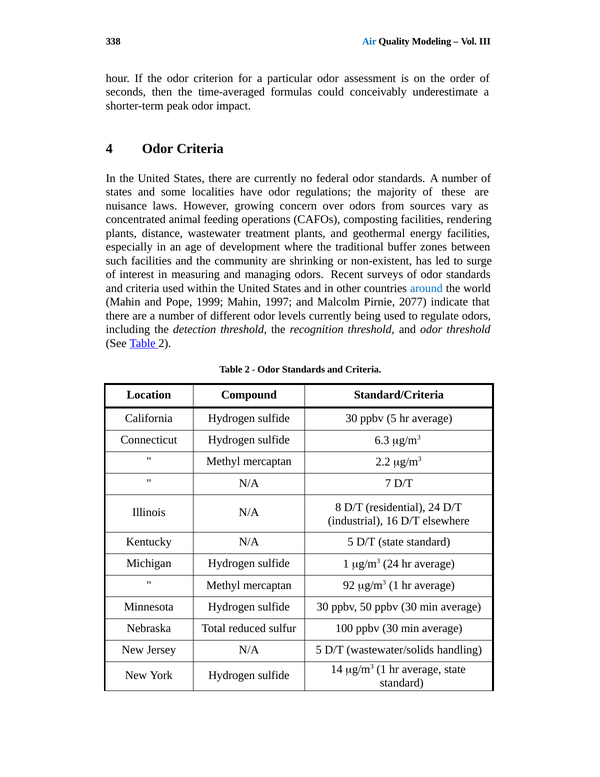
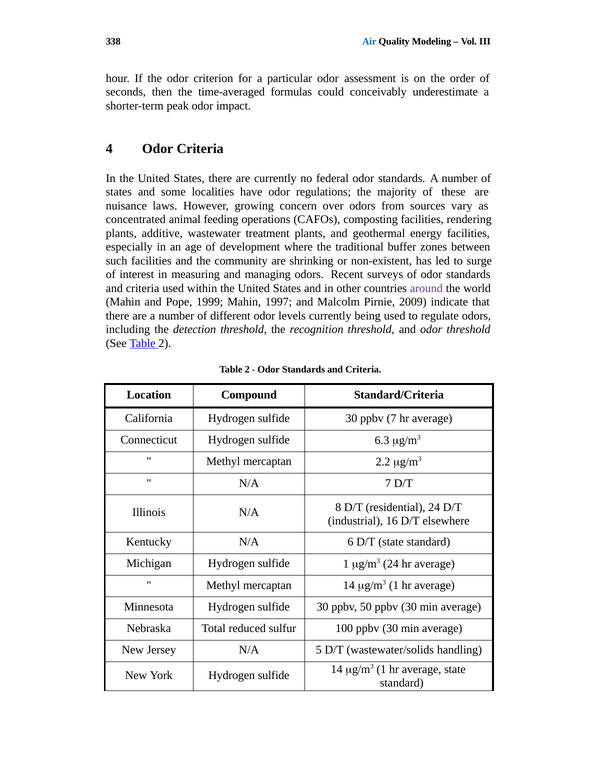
distance: distance -> additive (162, 233)
around colour: blue -> purple (426, 288)
2077: 2077 -> 2009 (413, 302)
ppbv 5: 5 -> 7 (392, 418)
Kentucky N/A 5: 5 -> 6 (350, 541)
mercaptan 92: 92 -> 14 (349, 585)
